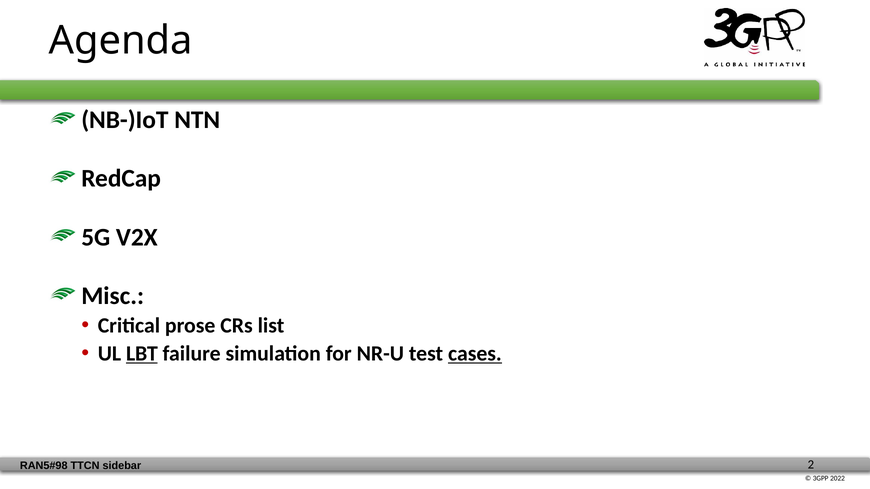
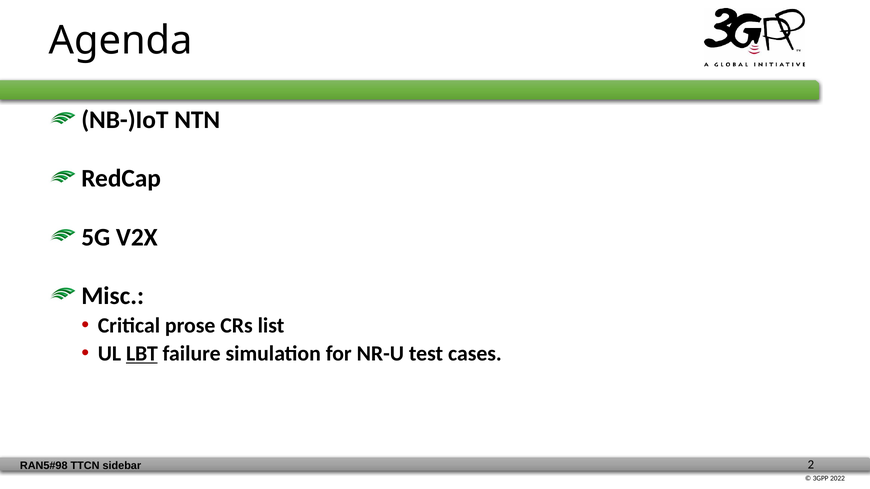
cases underline: present -> none (475, 354)
